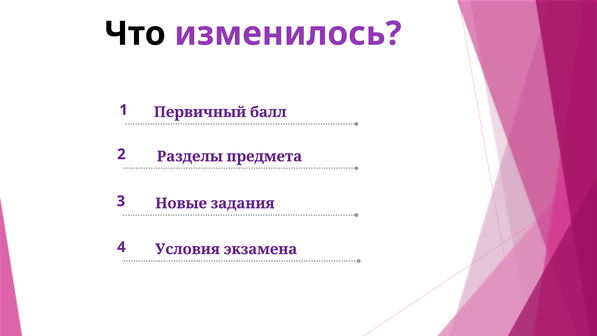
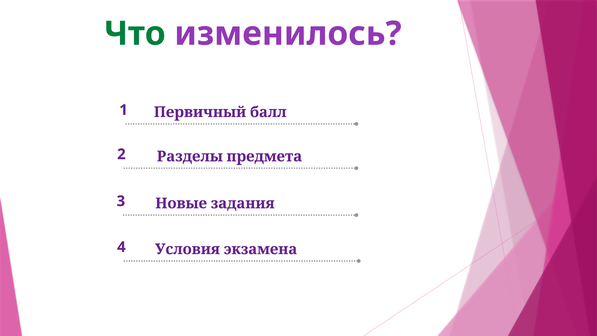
Что colour: black -> green (135, 34)
